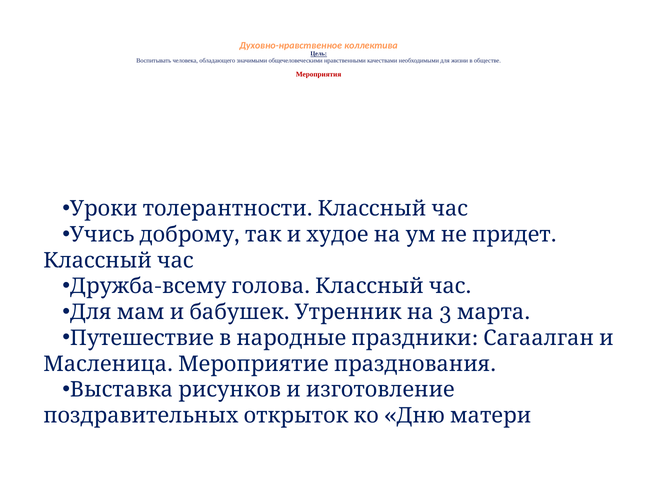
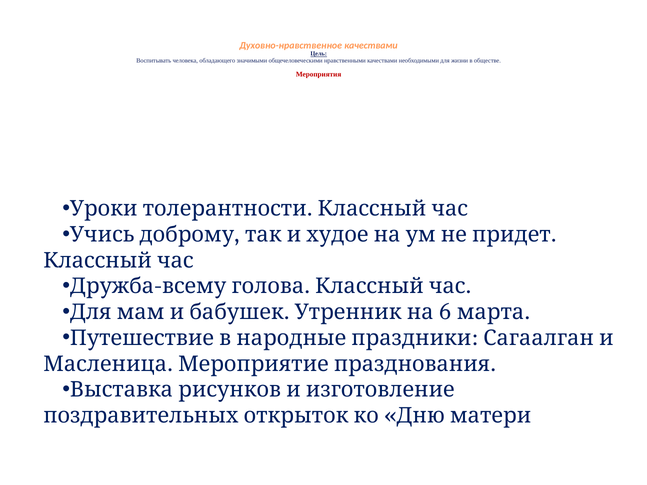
Духовно-нравственное коллектива: коллектива -> качествами (371, 45)
3: 3 -> 6 (445, 312)
